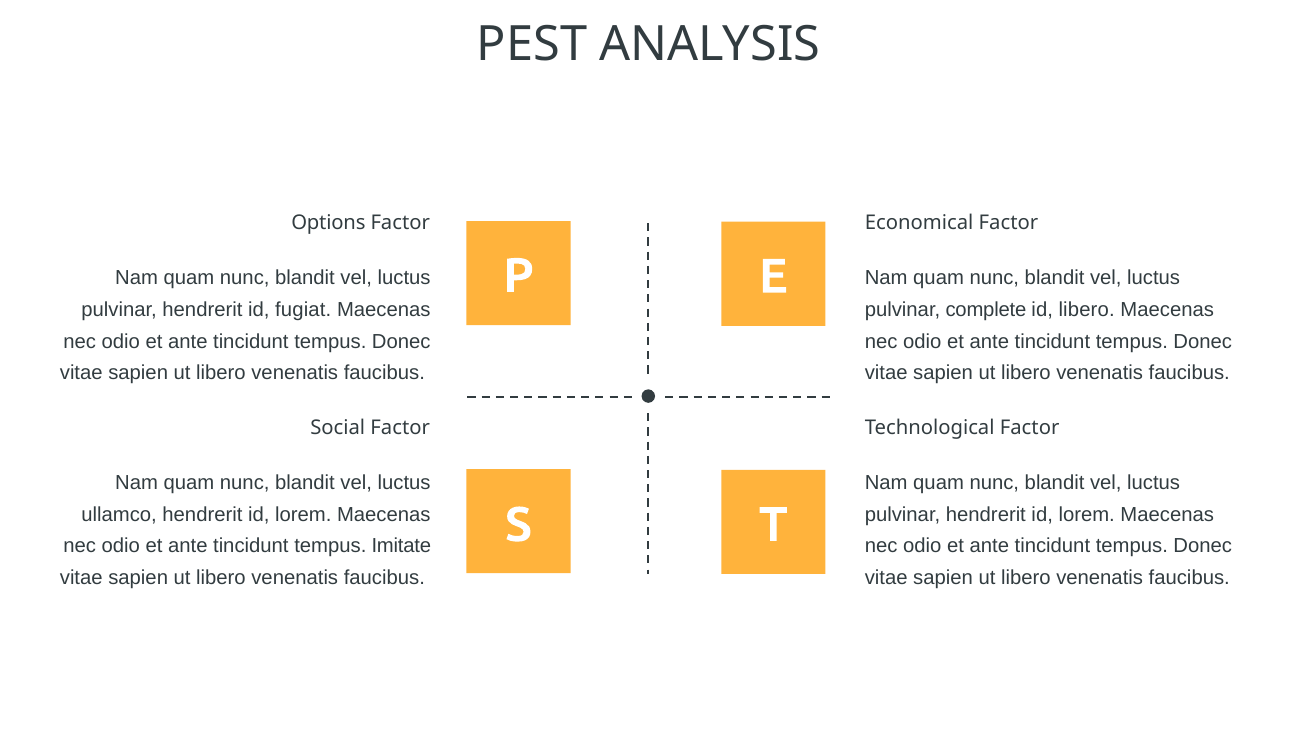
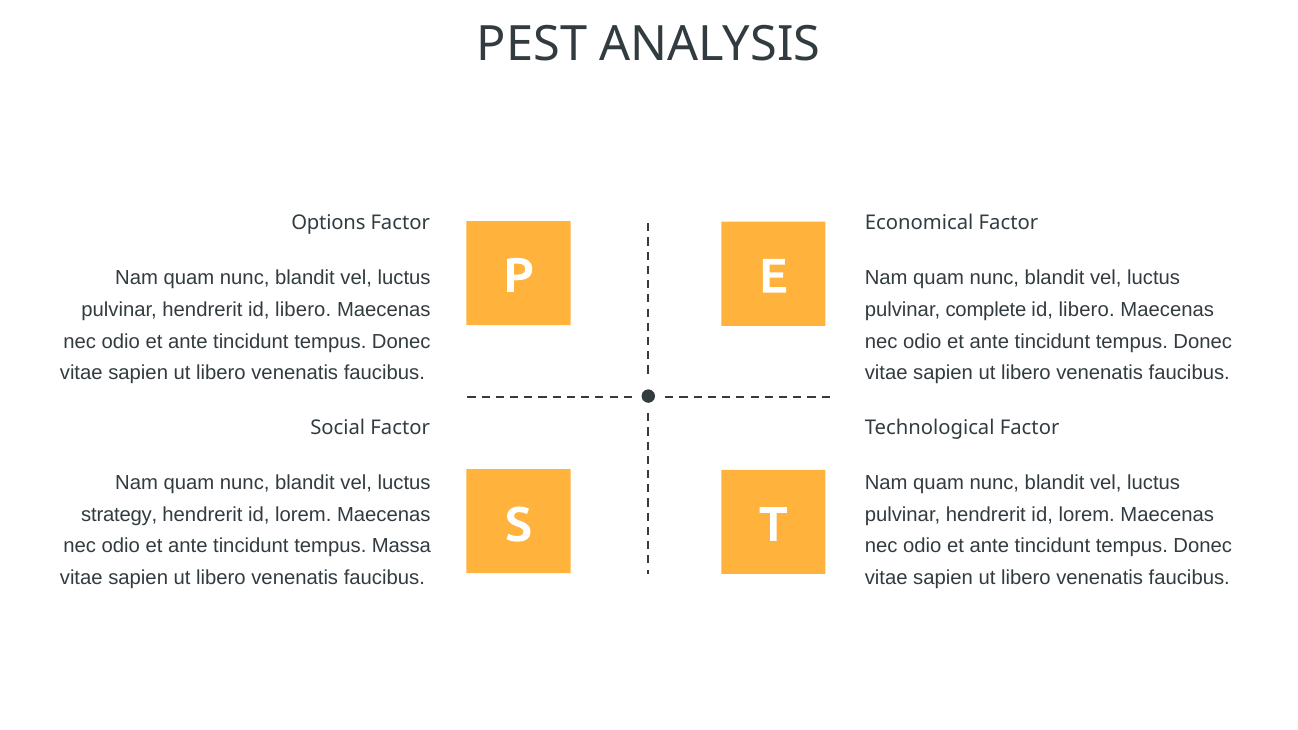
hendrerit id fugiat: fugiat -> libero (303, 310)
ullamco: ullamco -> strategy (119, 515)
Imitate: Imitate -> Massa (401, 546)
